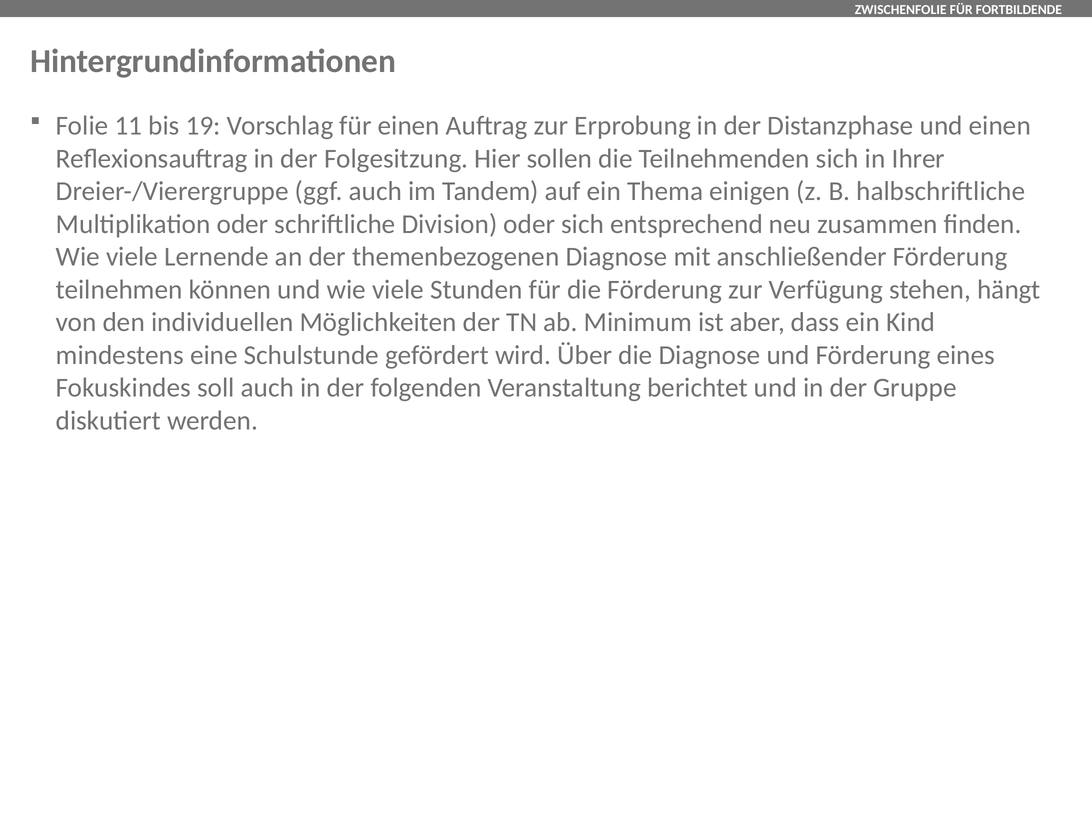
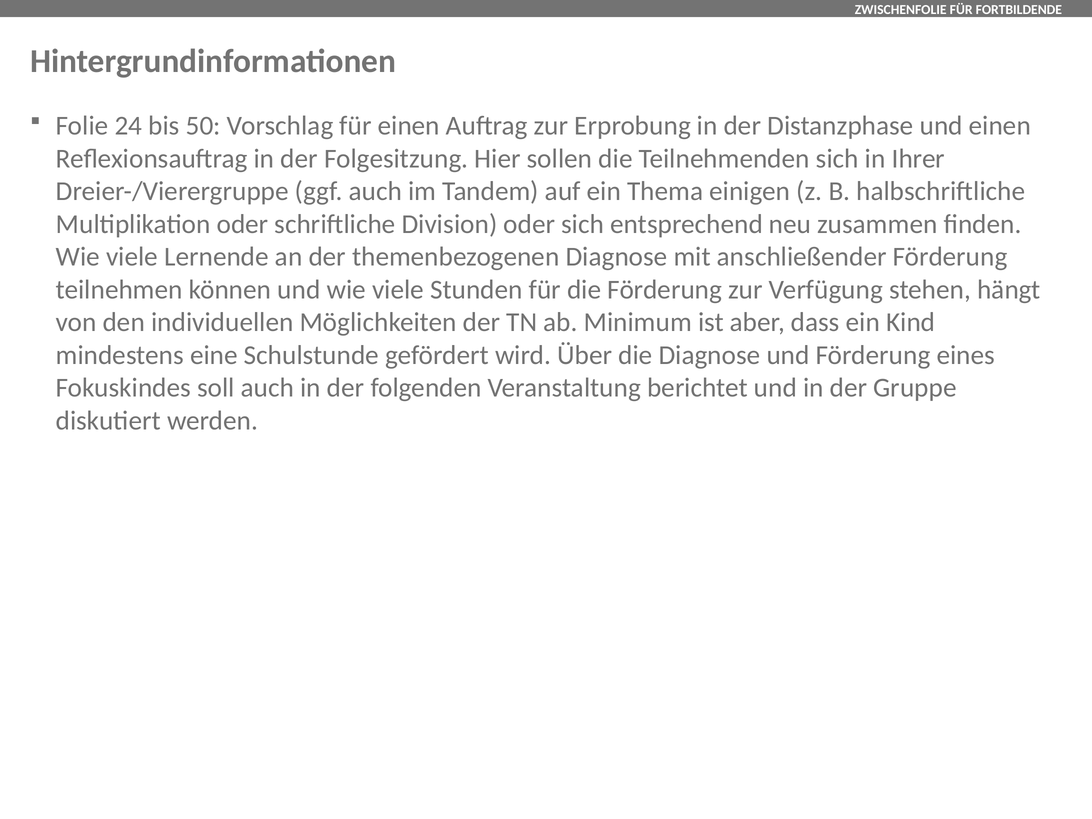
11: 11 -> 24 (128, 126)
19: 19 -> 50 (203, 126)
